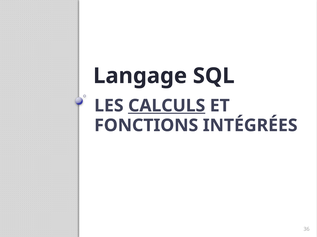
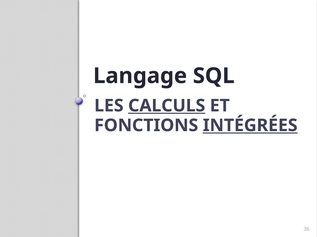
INTÉGRÉES underline: none -> present (250, 126)
